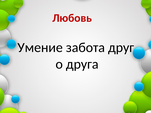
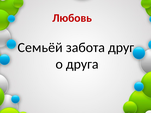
Умение: Умение -> Семьёй (40, 48)
